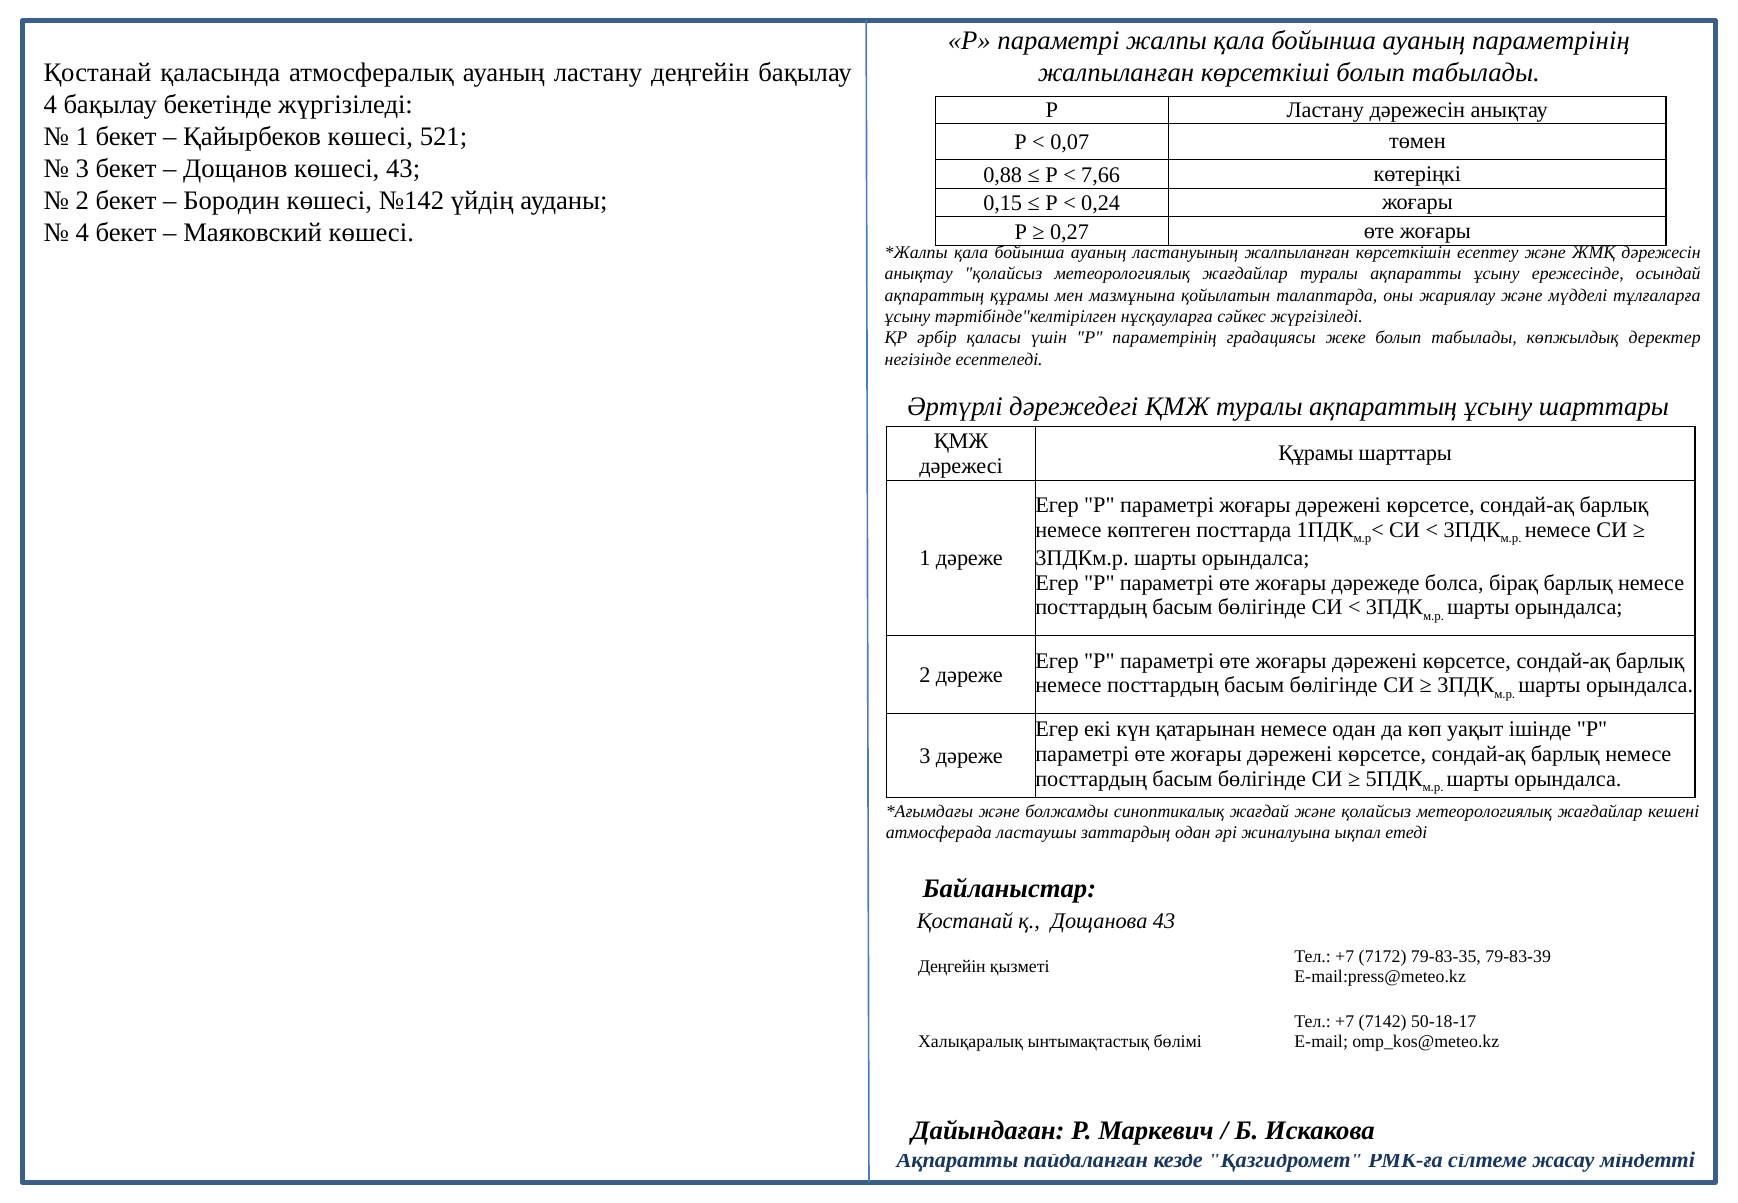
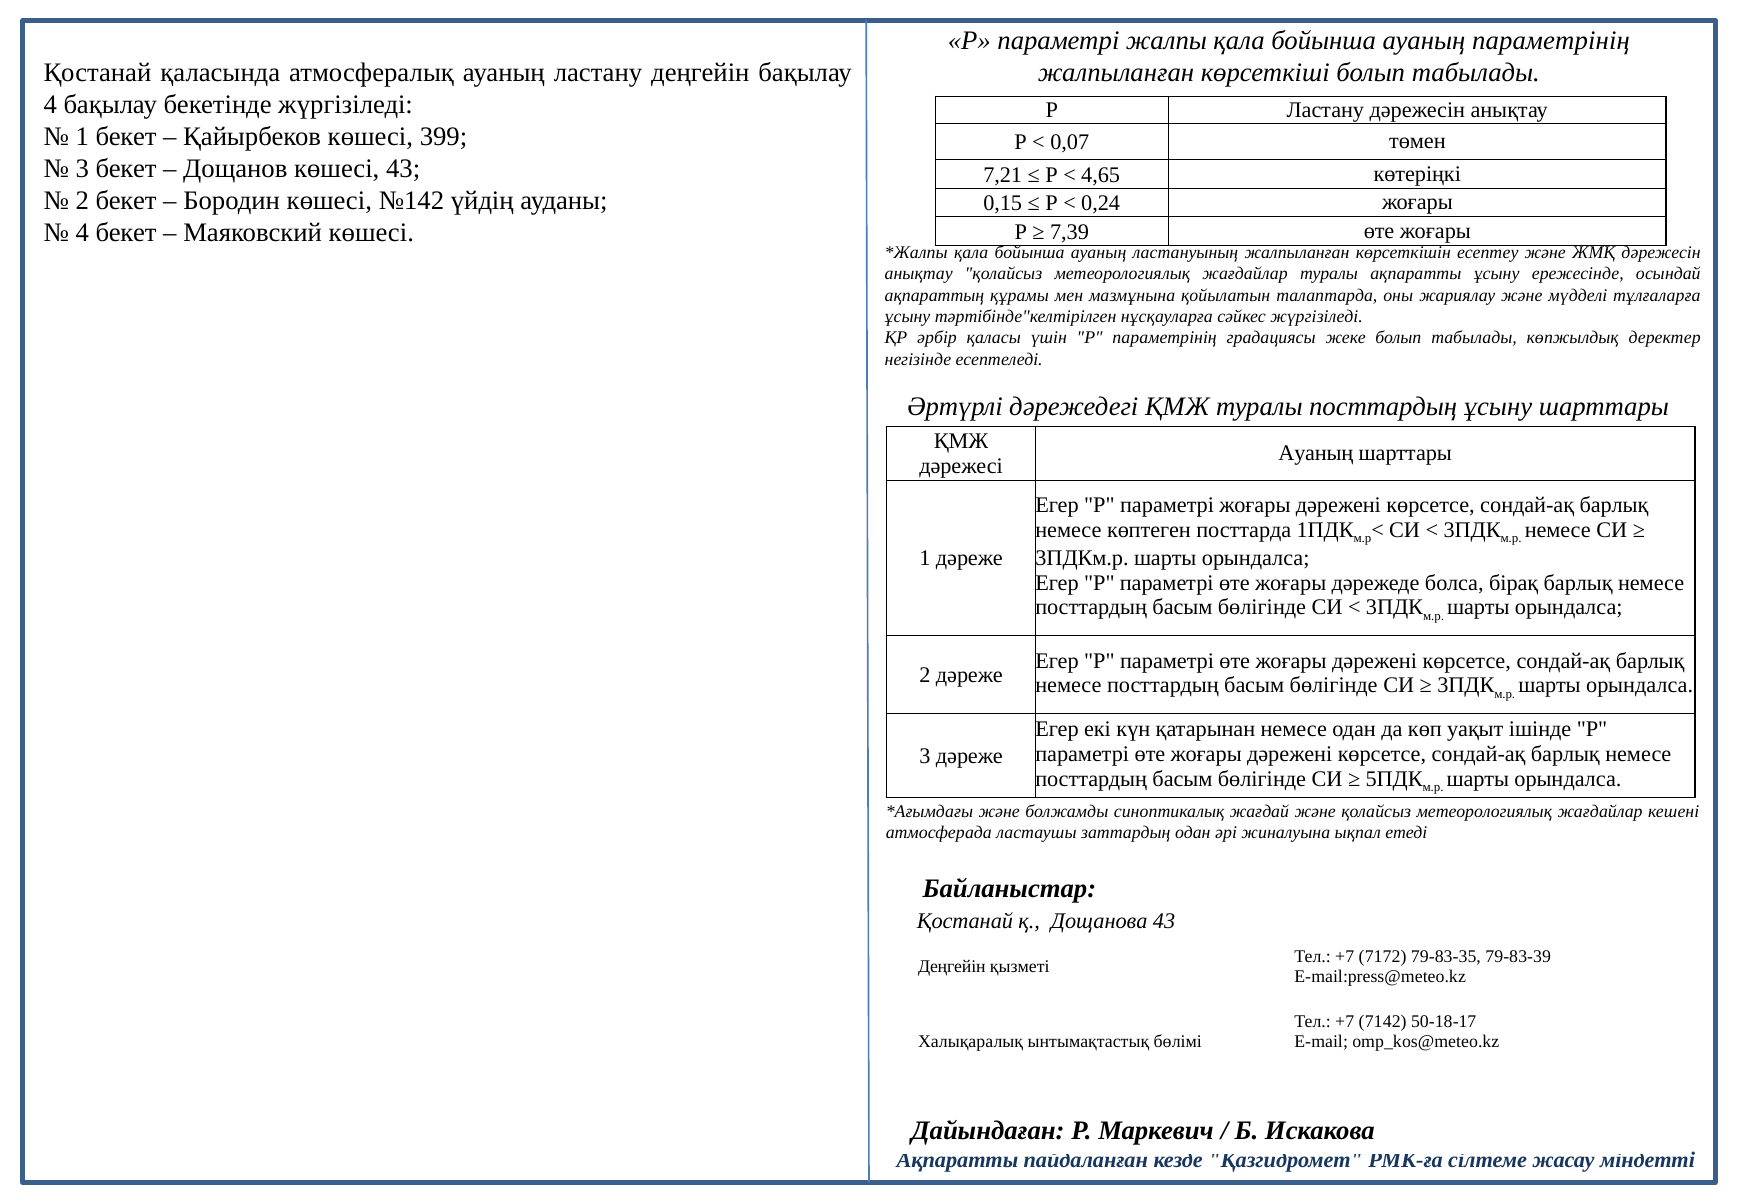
521: 521 -> 399 (443, 136)
0,88: 0,88 -> 7,21 (1003, 175)
7,66: 7,66 -> 4,65 (1101, 175)
0,27: 0,27 -> 7,39 (1070, 232)
туралы ақпараттың: ақпараттың -> посттардың (1383, 407)
Құрамы: Құрамы -> Ауаның (1316, 454)
